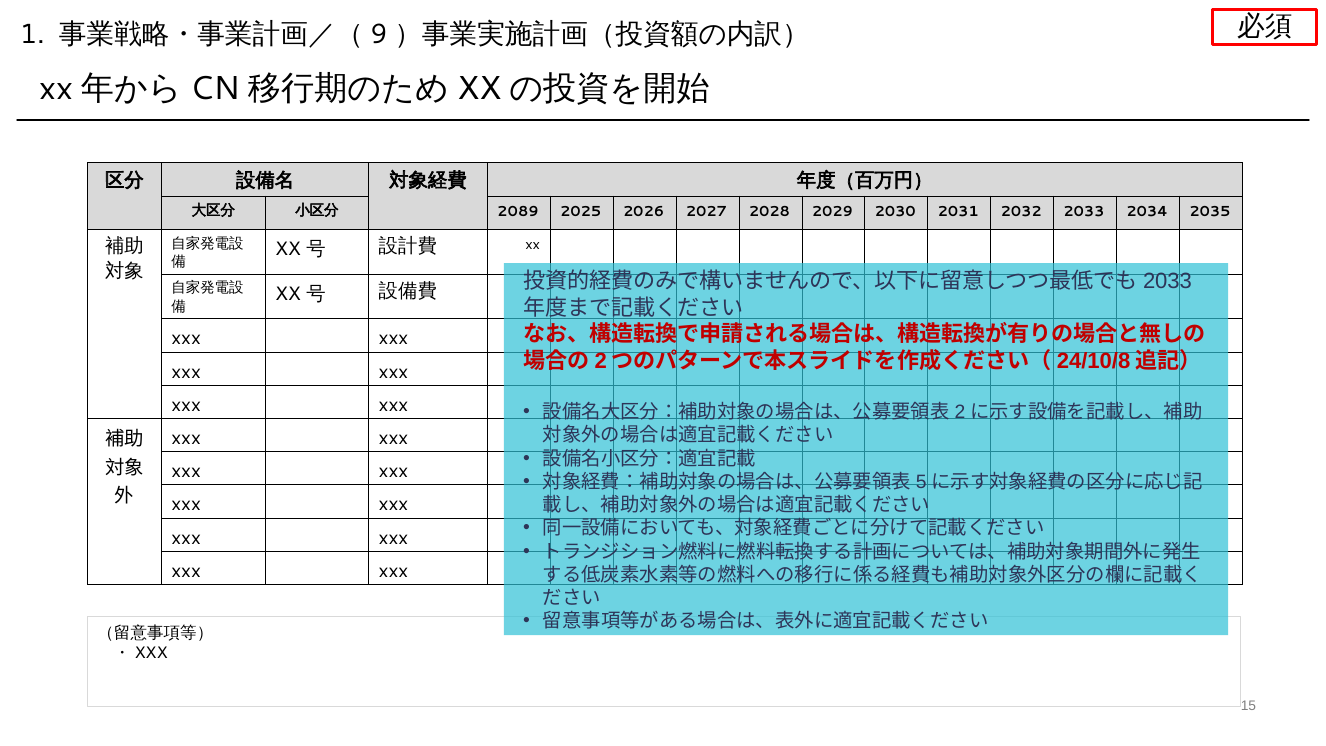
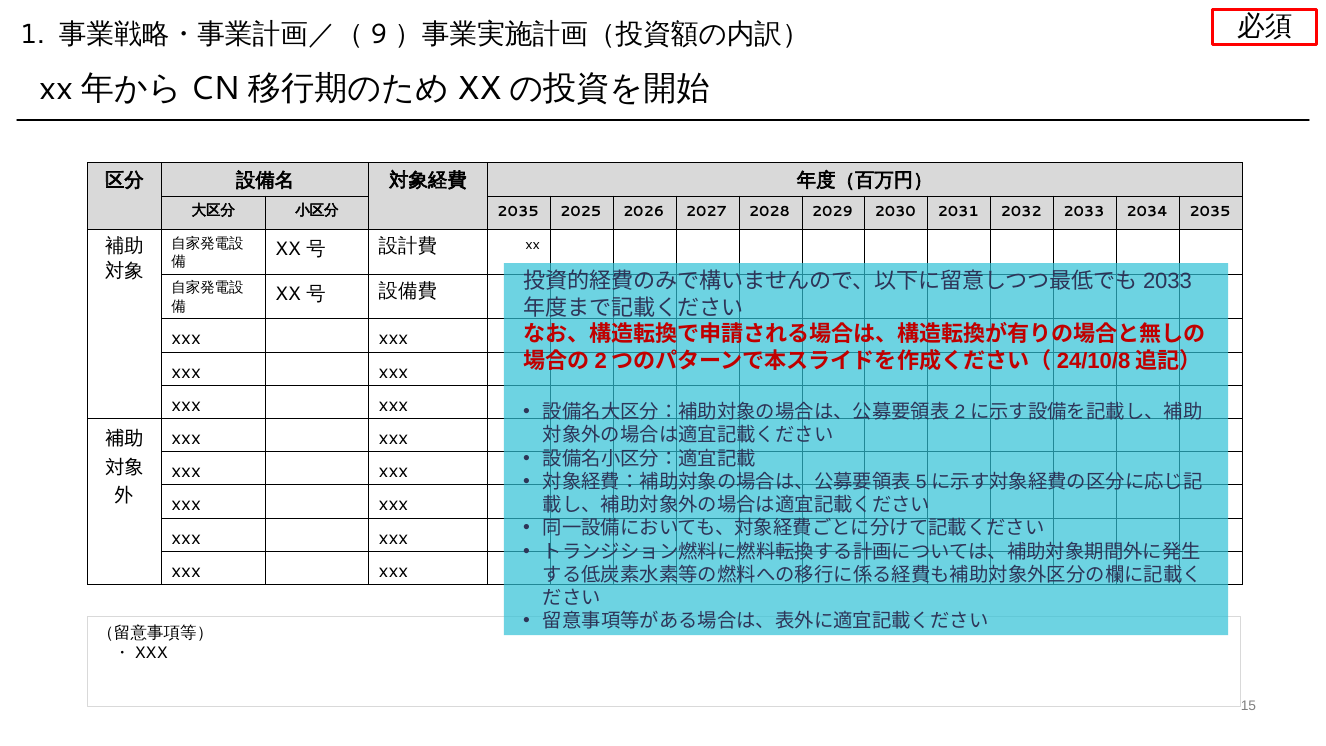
2089: 2089 -> 2035 (518, 212)
